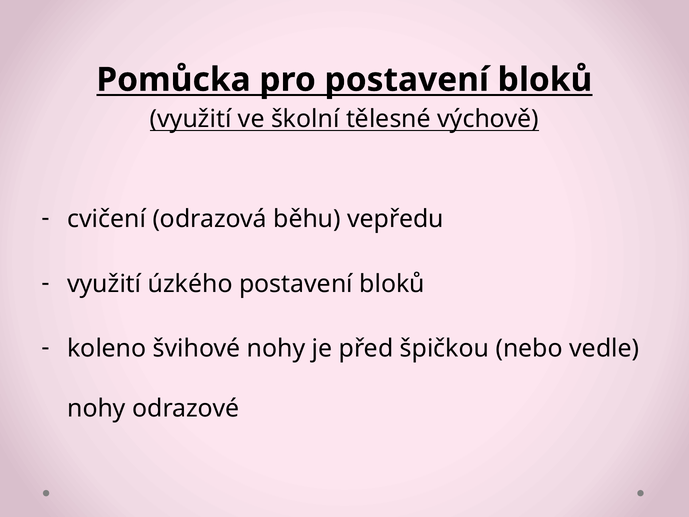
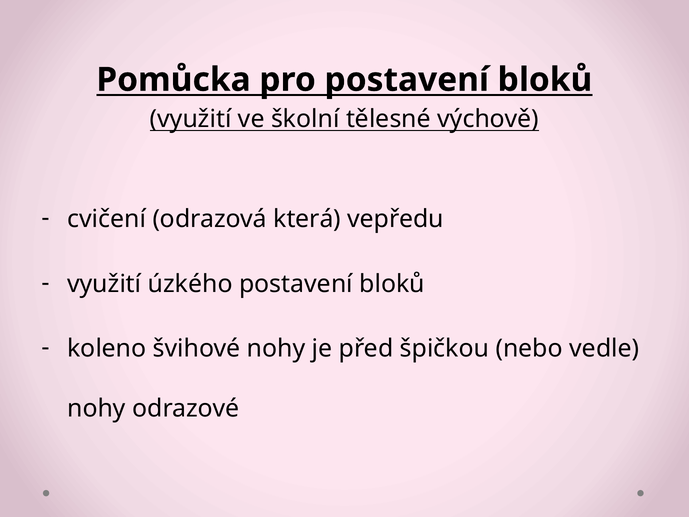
běhu: běhu -> která (307, 219)
